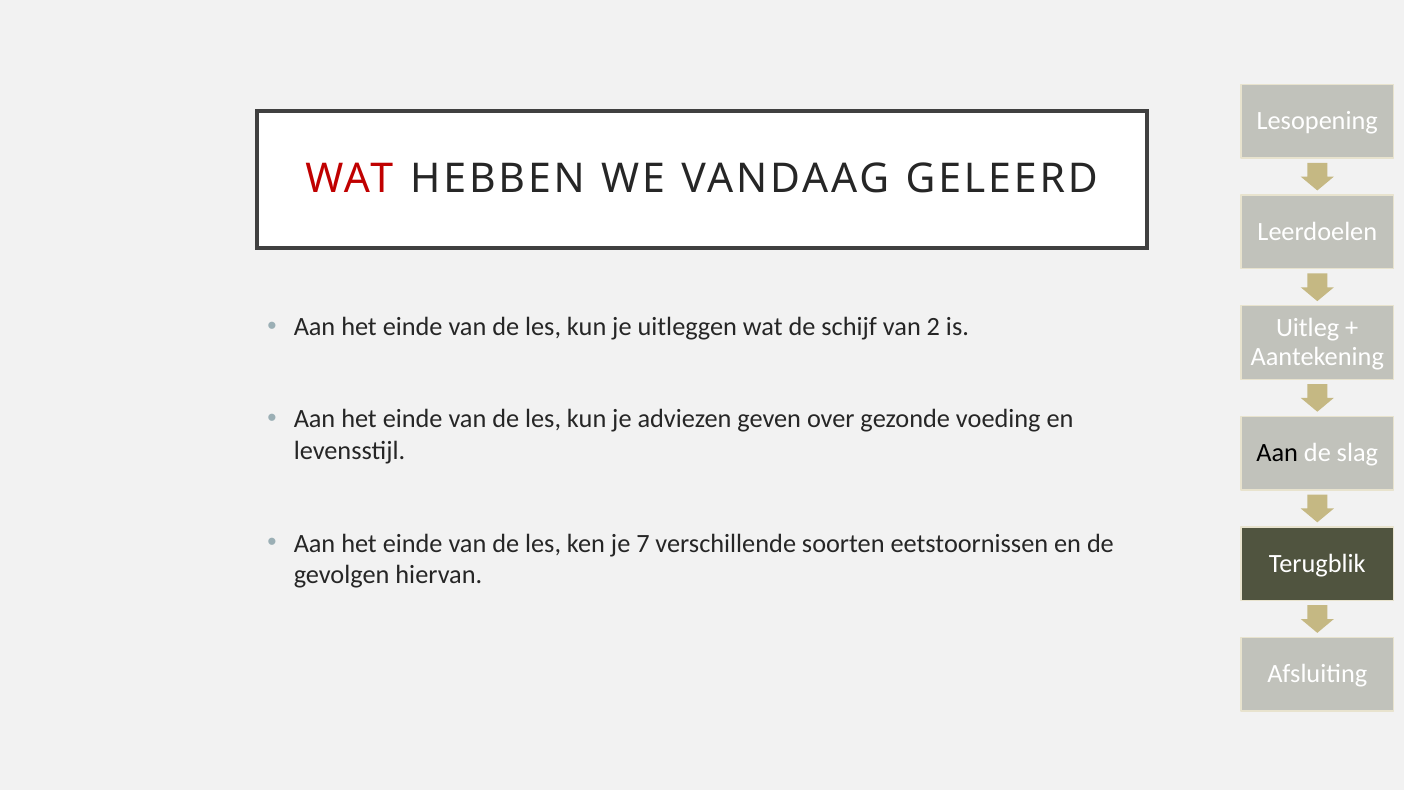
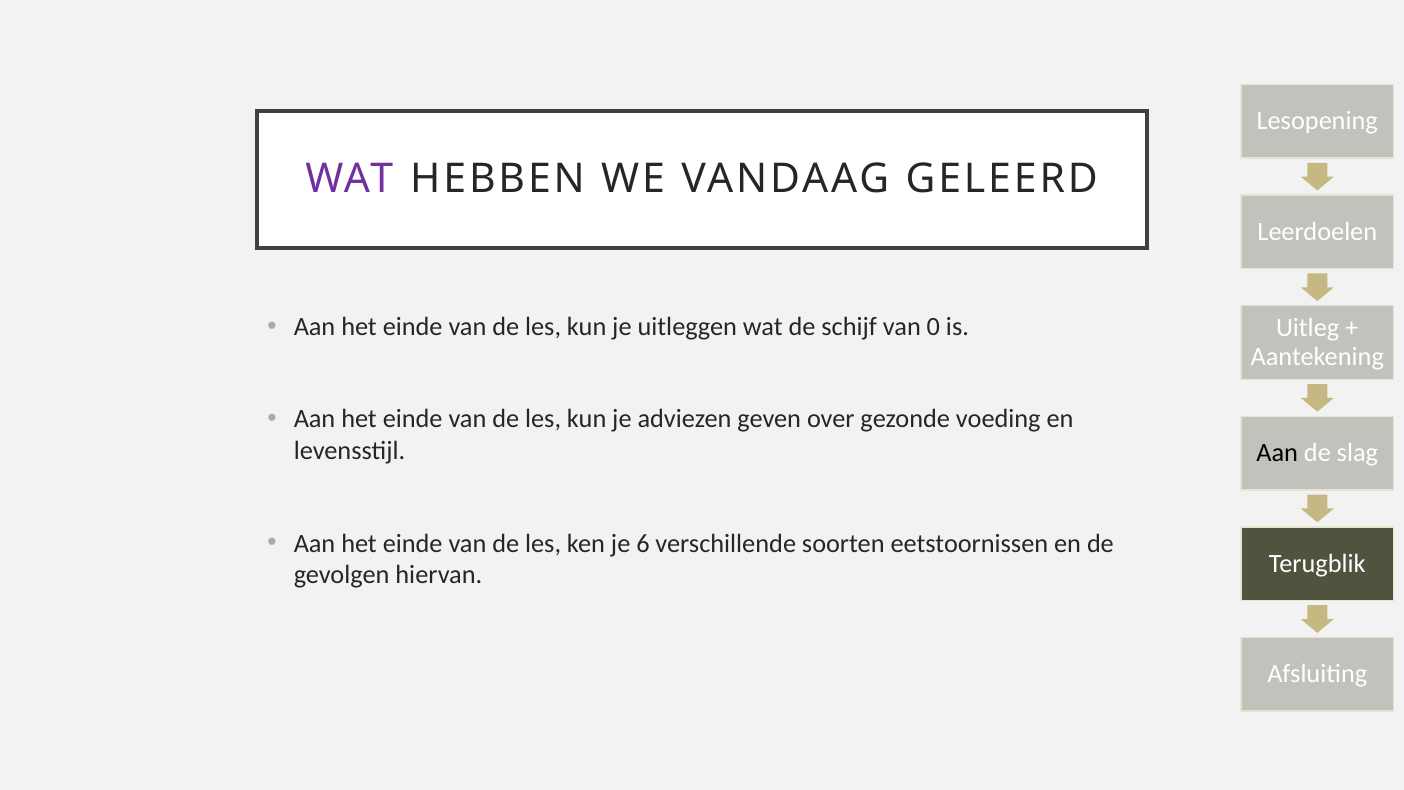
WAT colour: red -> purple (349, 179)
2: 2 -> 0 (933, 327)
7: 7 -> 6 (643, 543)
